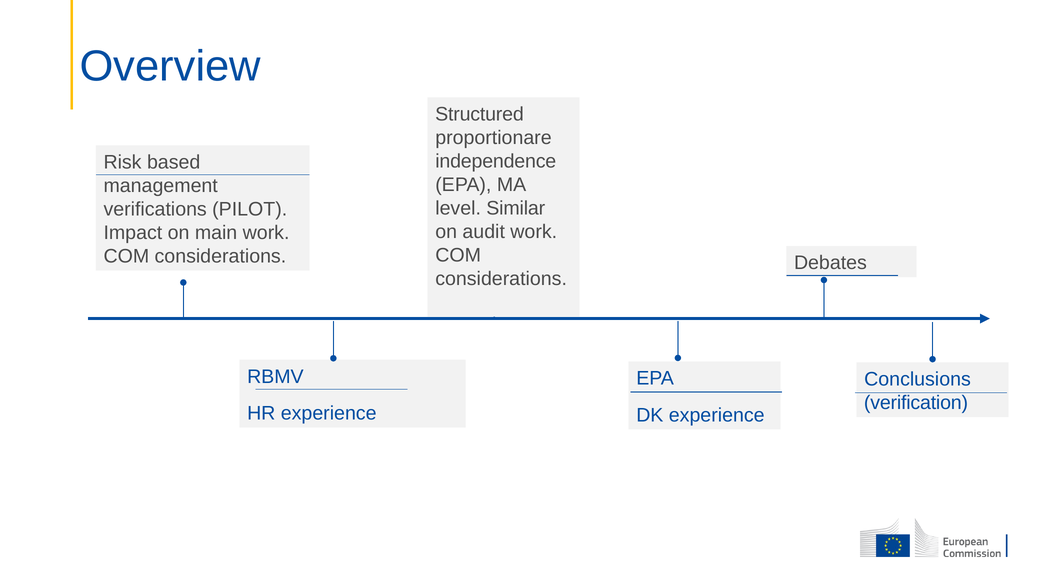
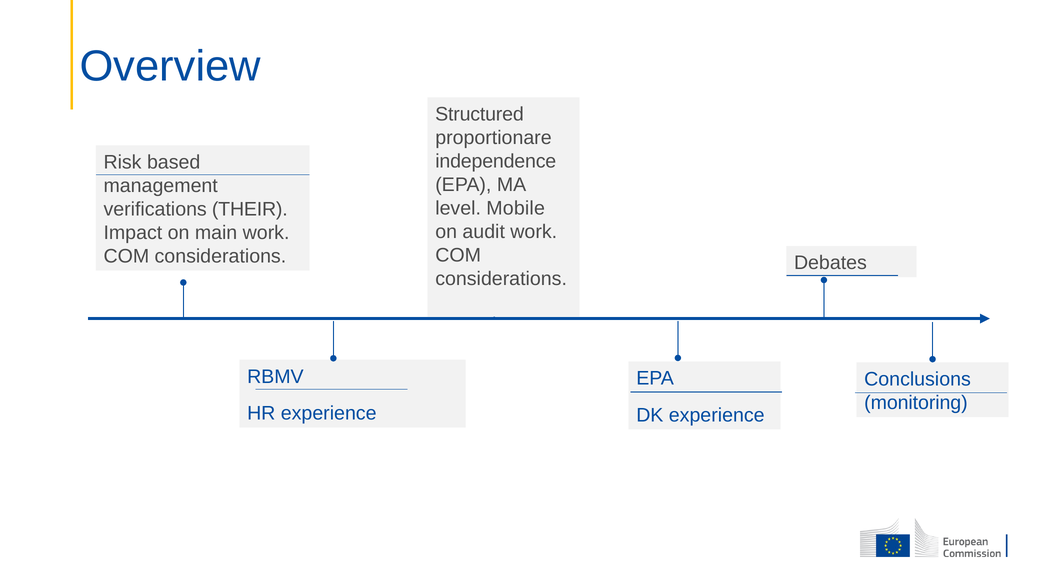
Similar: Similar -> Mobile (516, 208)
PILOT: PILOT -> THEIR (250, 209)
verification: verification -> monitoring (916, 403)
